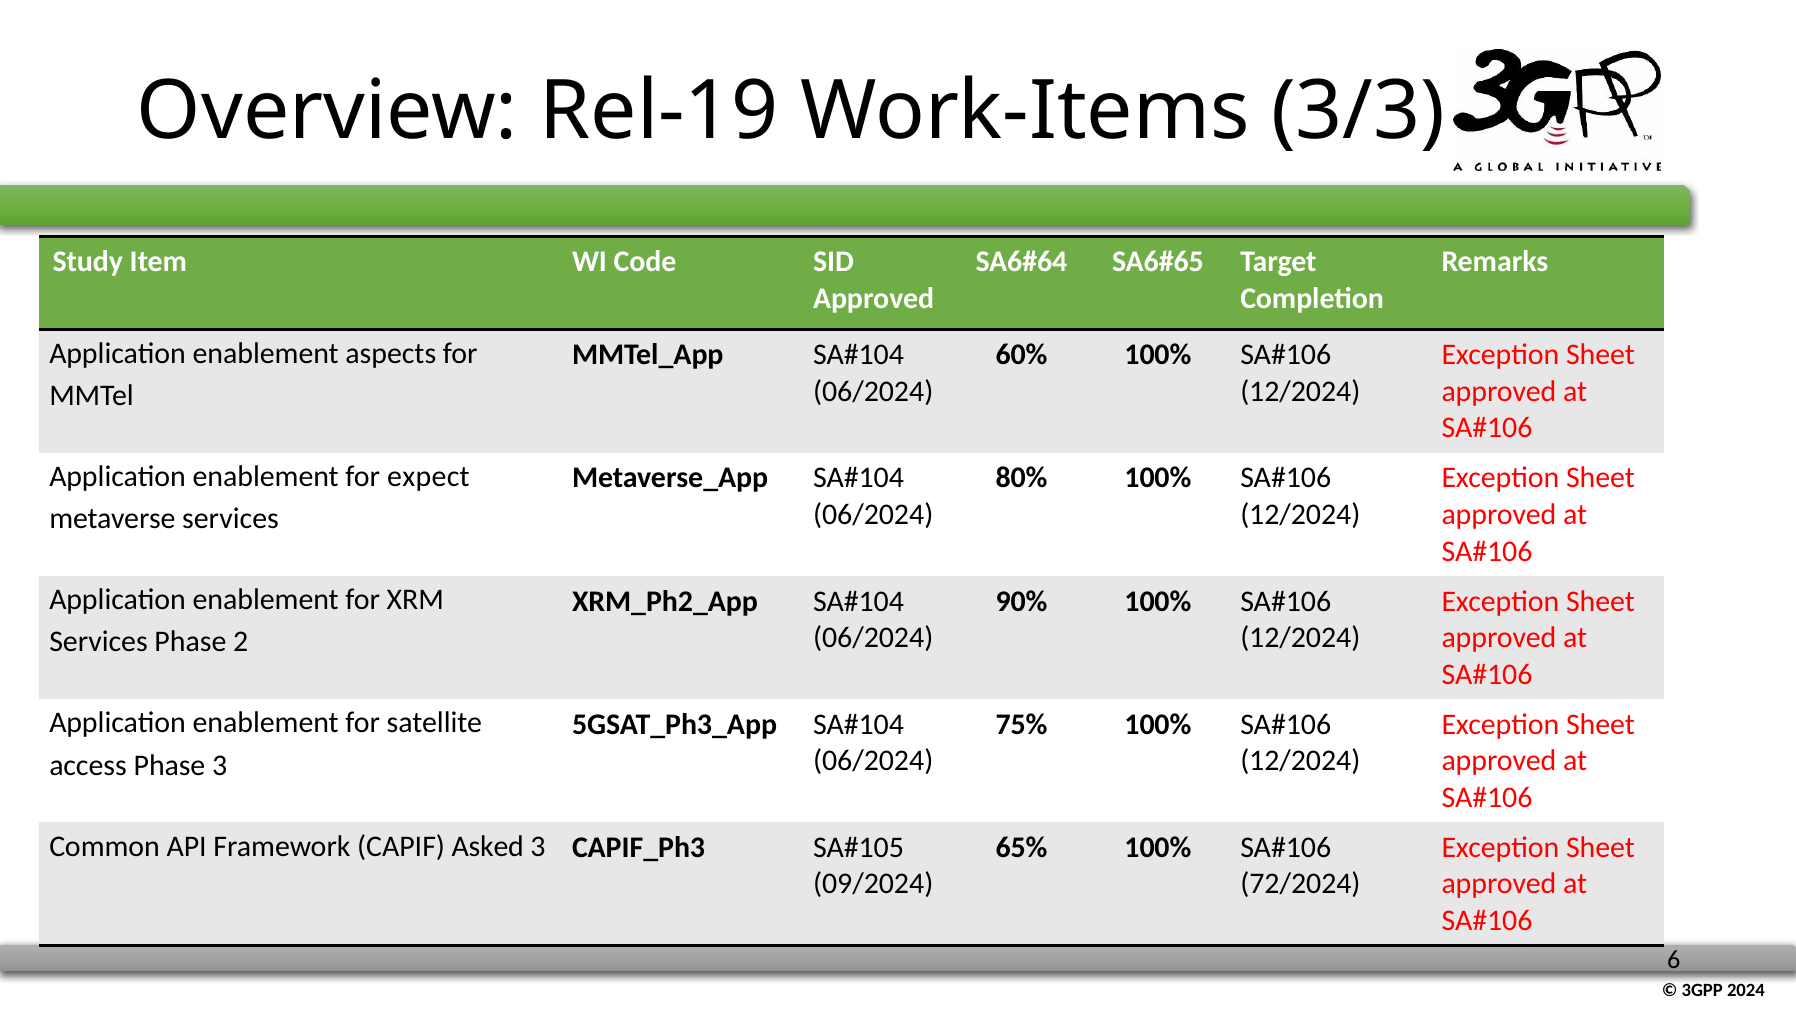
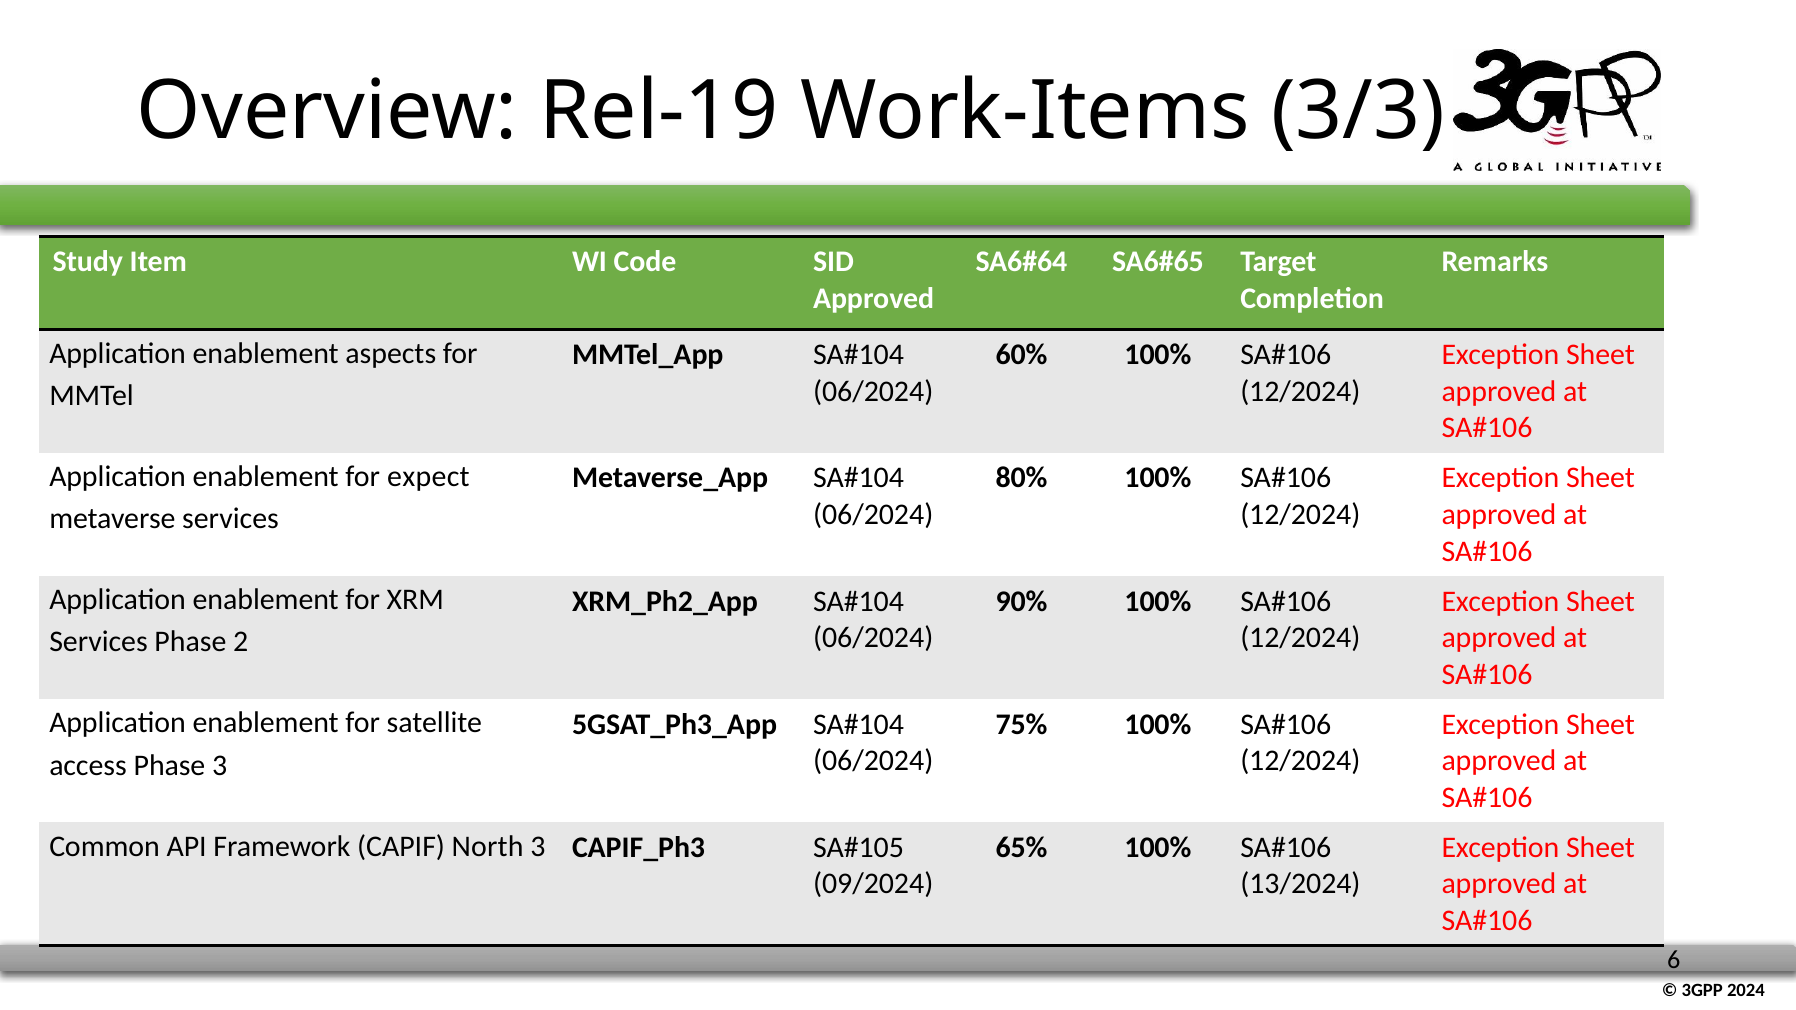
Asked: Asked -> North (488, 846)
72/2024: 72/2024 -> 13/2024 (1300, 884)
